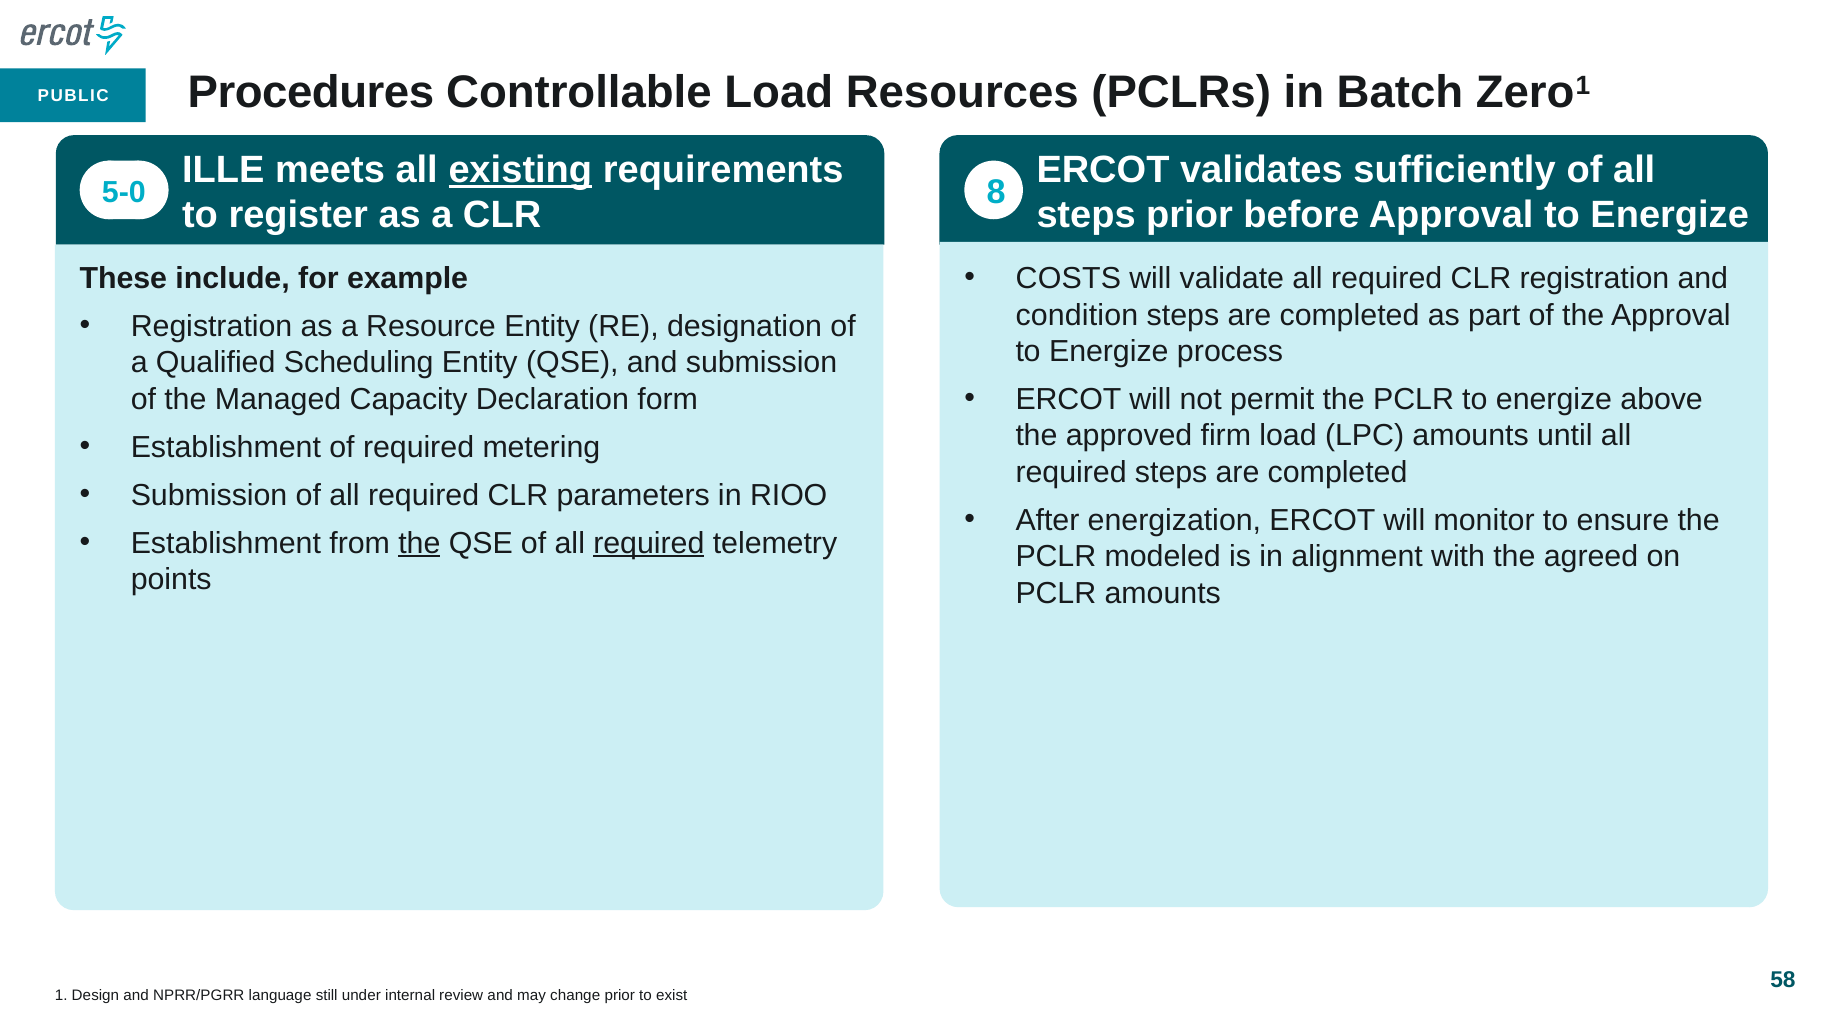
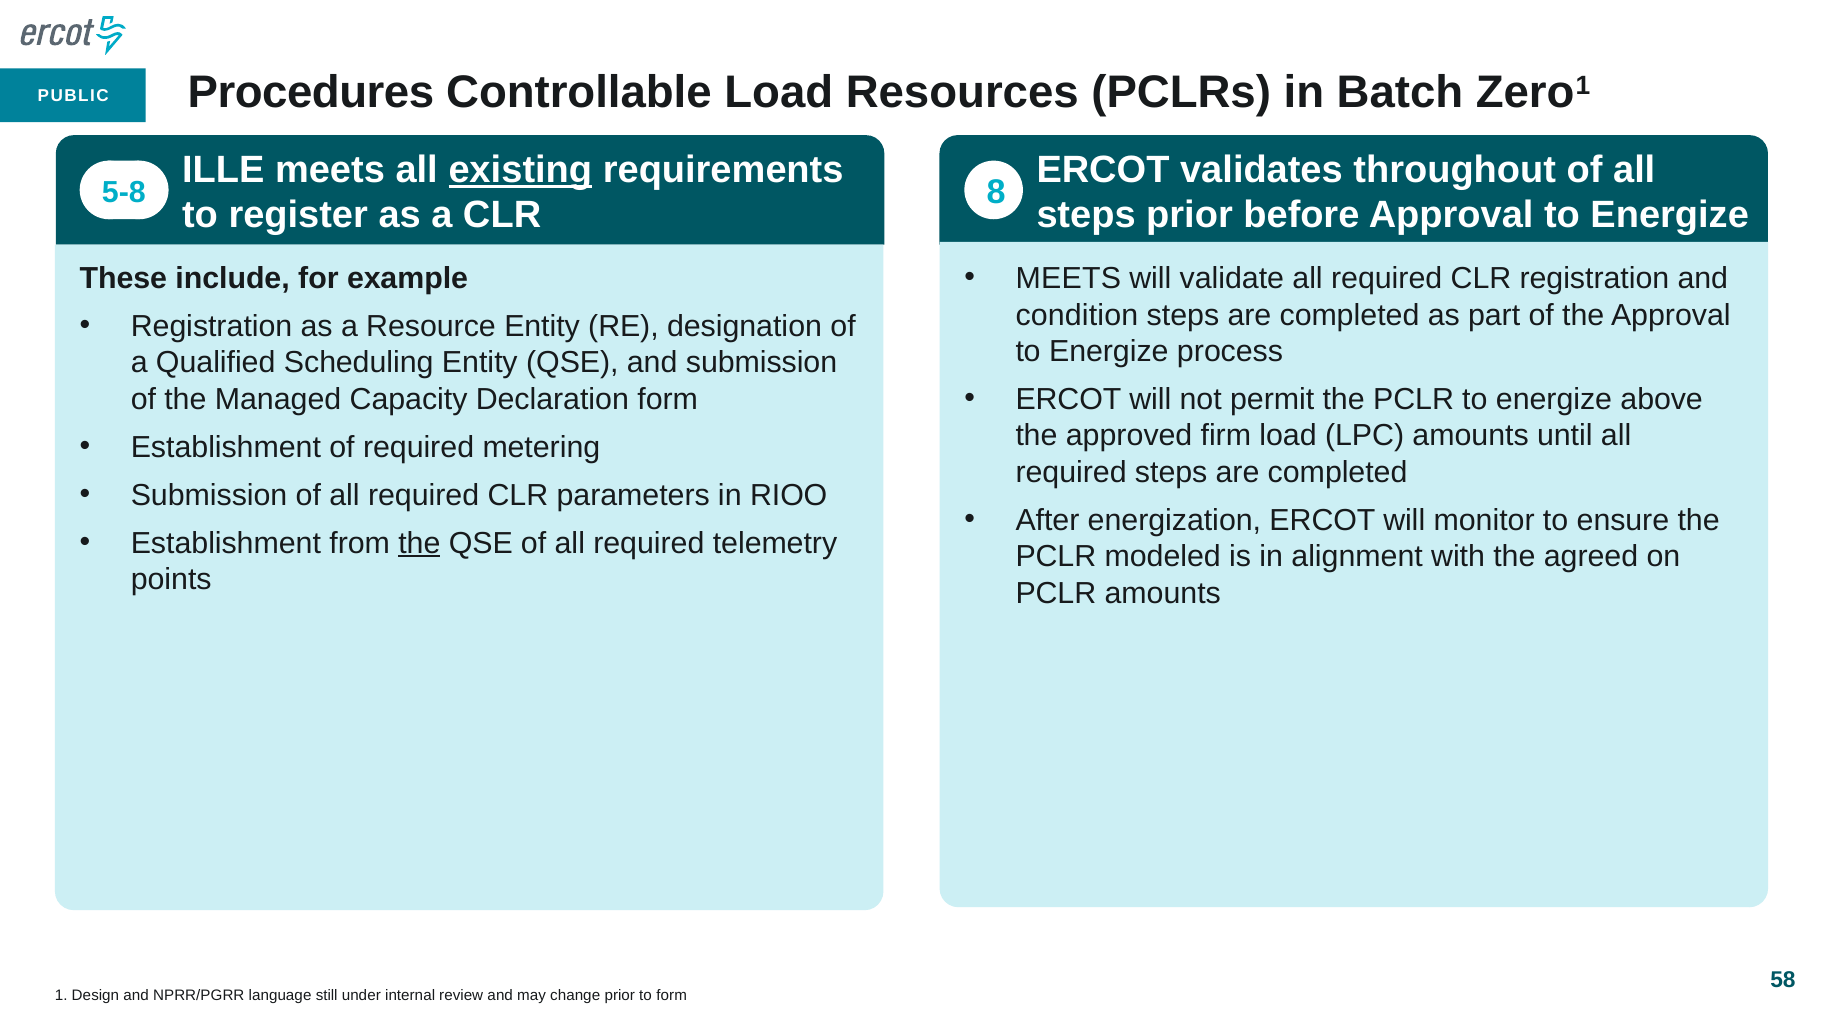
sufficiently: sufficiently -> throughout (1455, 170)
5-0: 5-0 -> 5-8 (124, 192)
COSTS: COSTS -> MEETS (1068, 278)
required underline: present -> none (649, 543)
to exist: exist -> form (672, 995)
